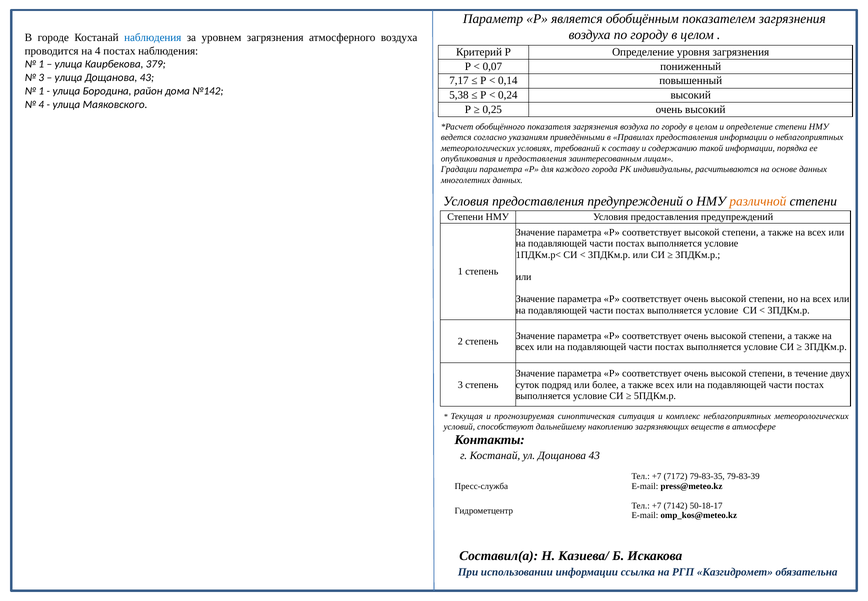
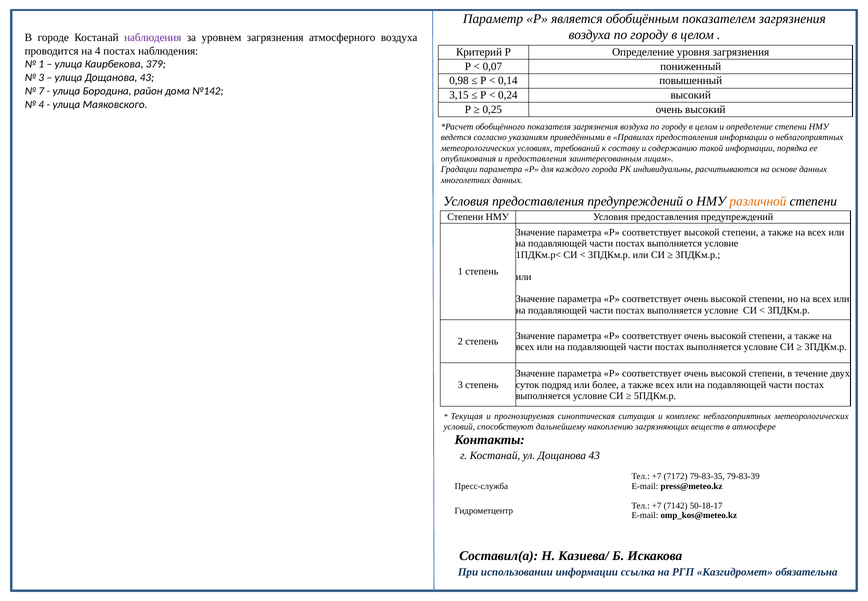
наблюдения colour: blue -> purple (153, 37)
7,17: 7,17 -> 0,98 (459, 81)
1: 1 -> 7 (41, 91)
5,38: 5,38 -> 3,15 (459, 95)
